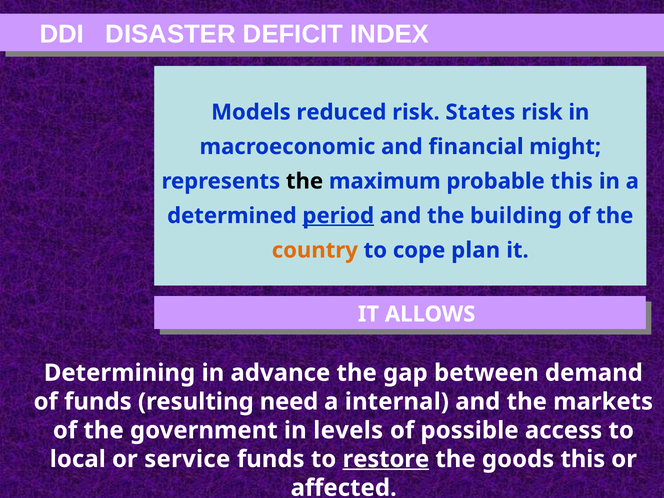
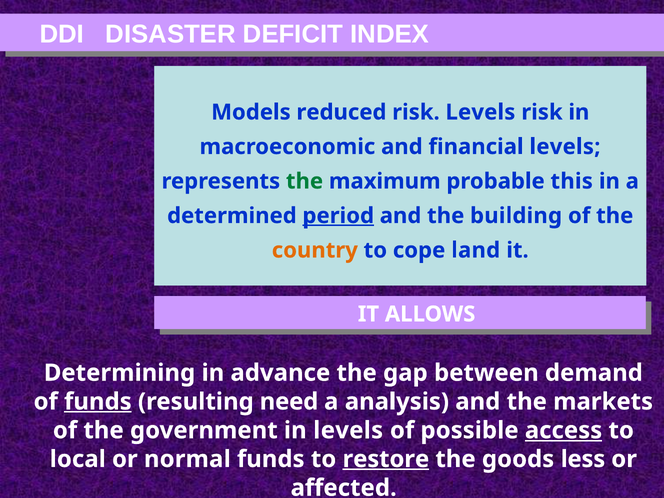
risk States: States -> Levels (480, 112)
financial might: might -> levels (565, 147)
the colour: black -> green (305, 181)
plan: plan -> land (476, 250)
funds underline: none -> present (98, 402)
internal: internal -> analysis (397, 402)
access underline: none -> present (564, 430)
service: service -> normal (187, 459)
goods this: this -> less (583, 459)
